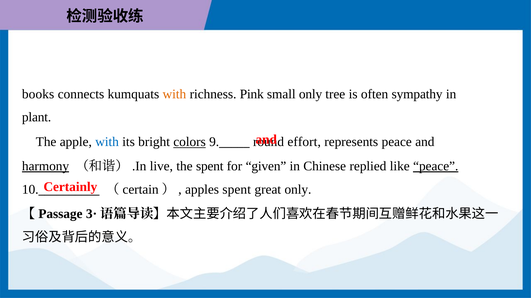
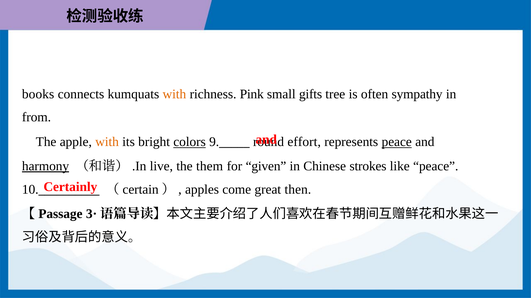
small only: only -> gifts (311, 94)
plant: plant -> from (36, 117)
with colour: blue -> orange (107, 142)
peace underline: none -> present (397, 142)
the spent: spent -> them (210, 167)
replied: replied -> strokes (368, 167)
peace underline: present -> none (436, 167)
apples spent: spent -> come (237, 190)
great only: only -> then (298, 190)
